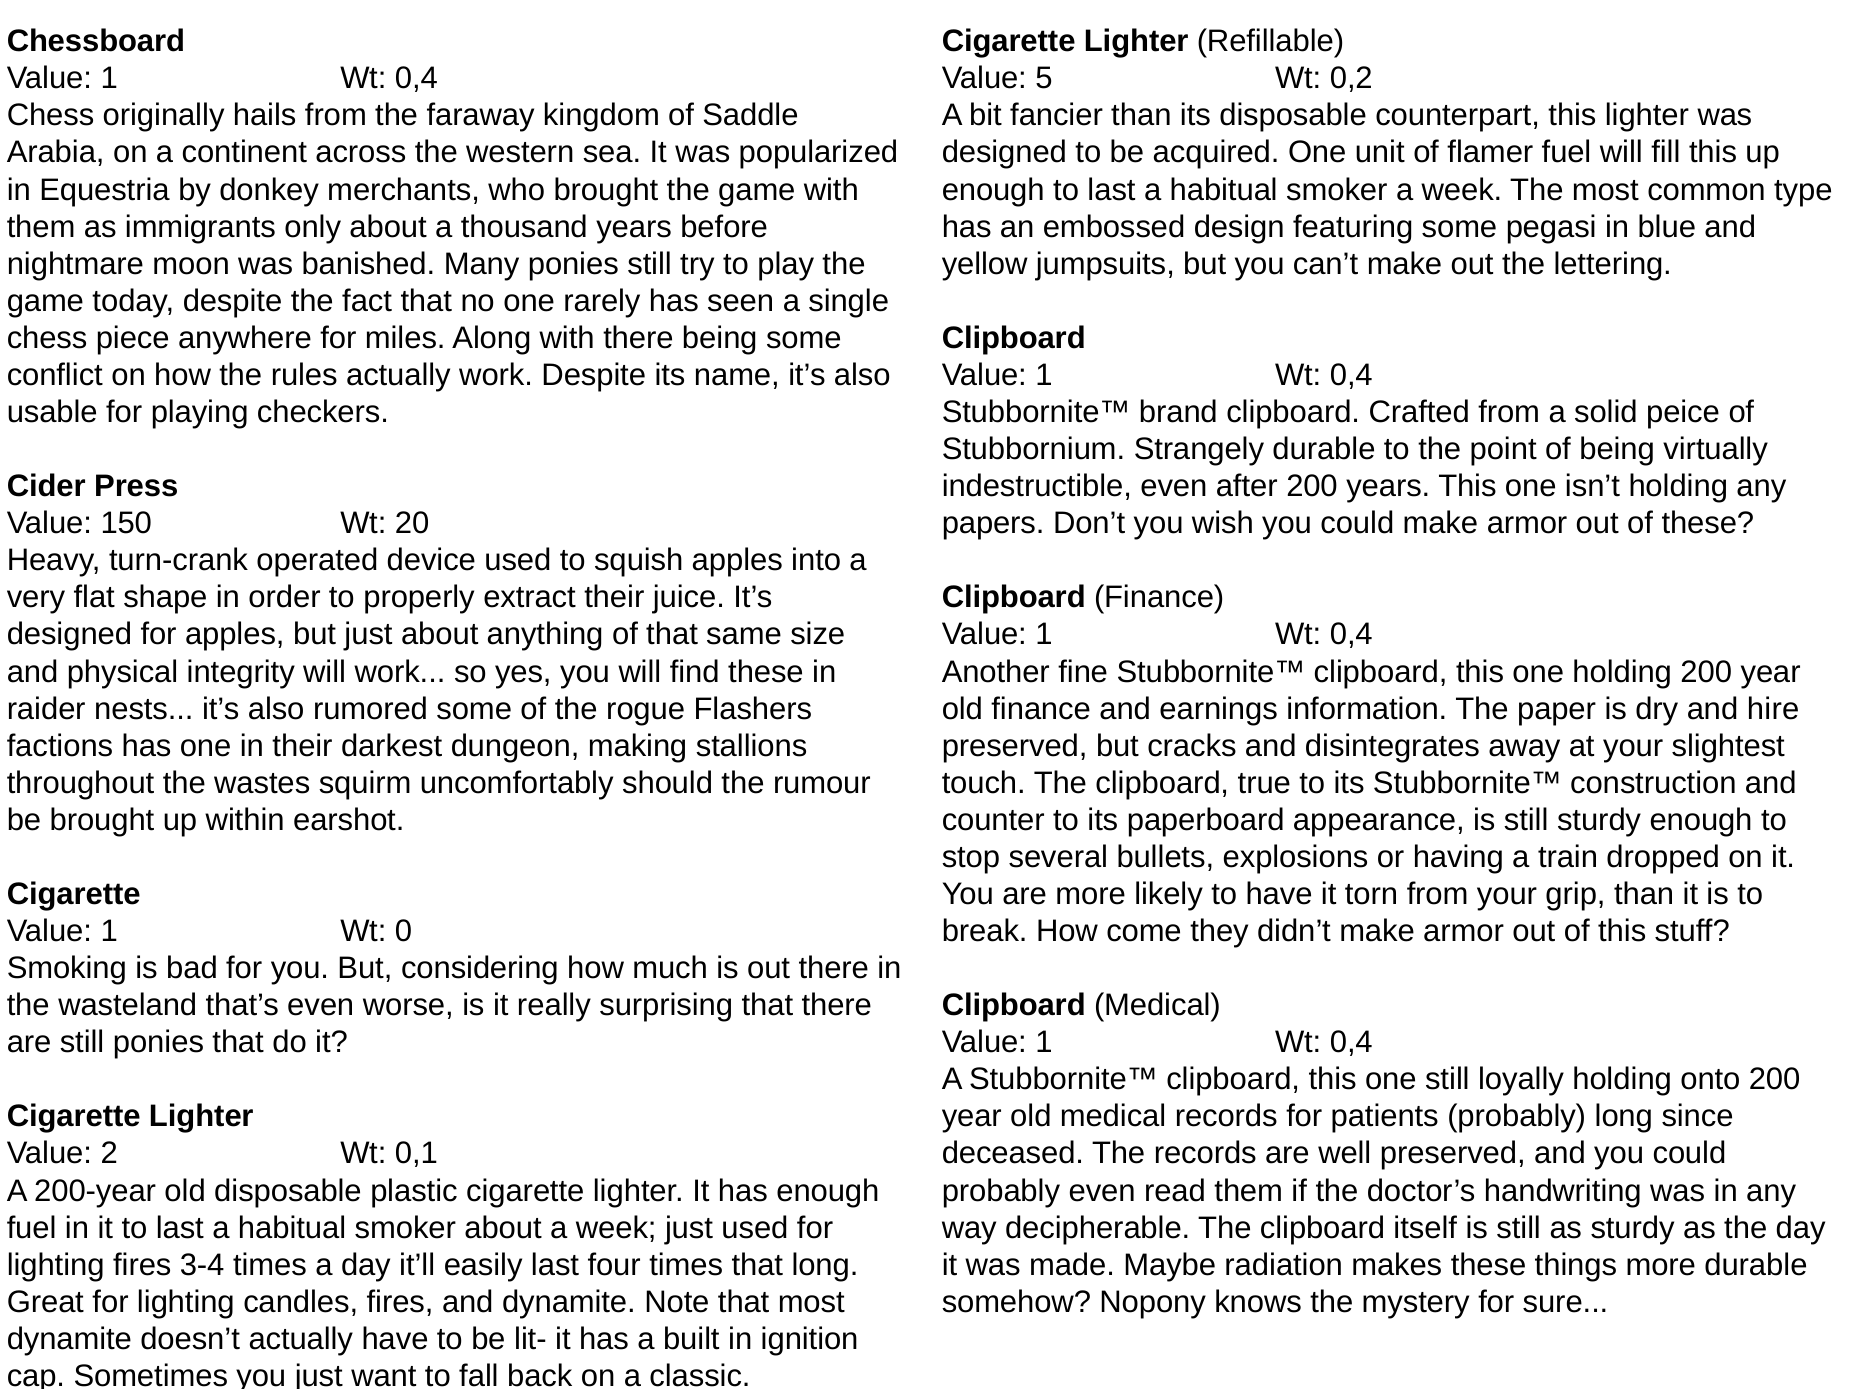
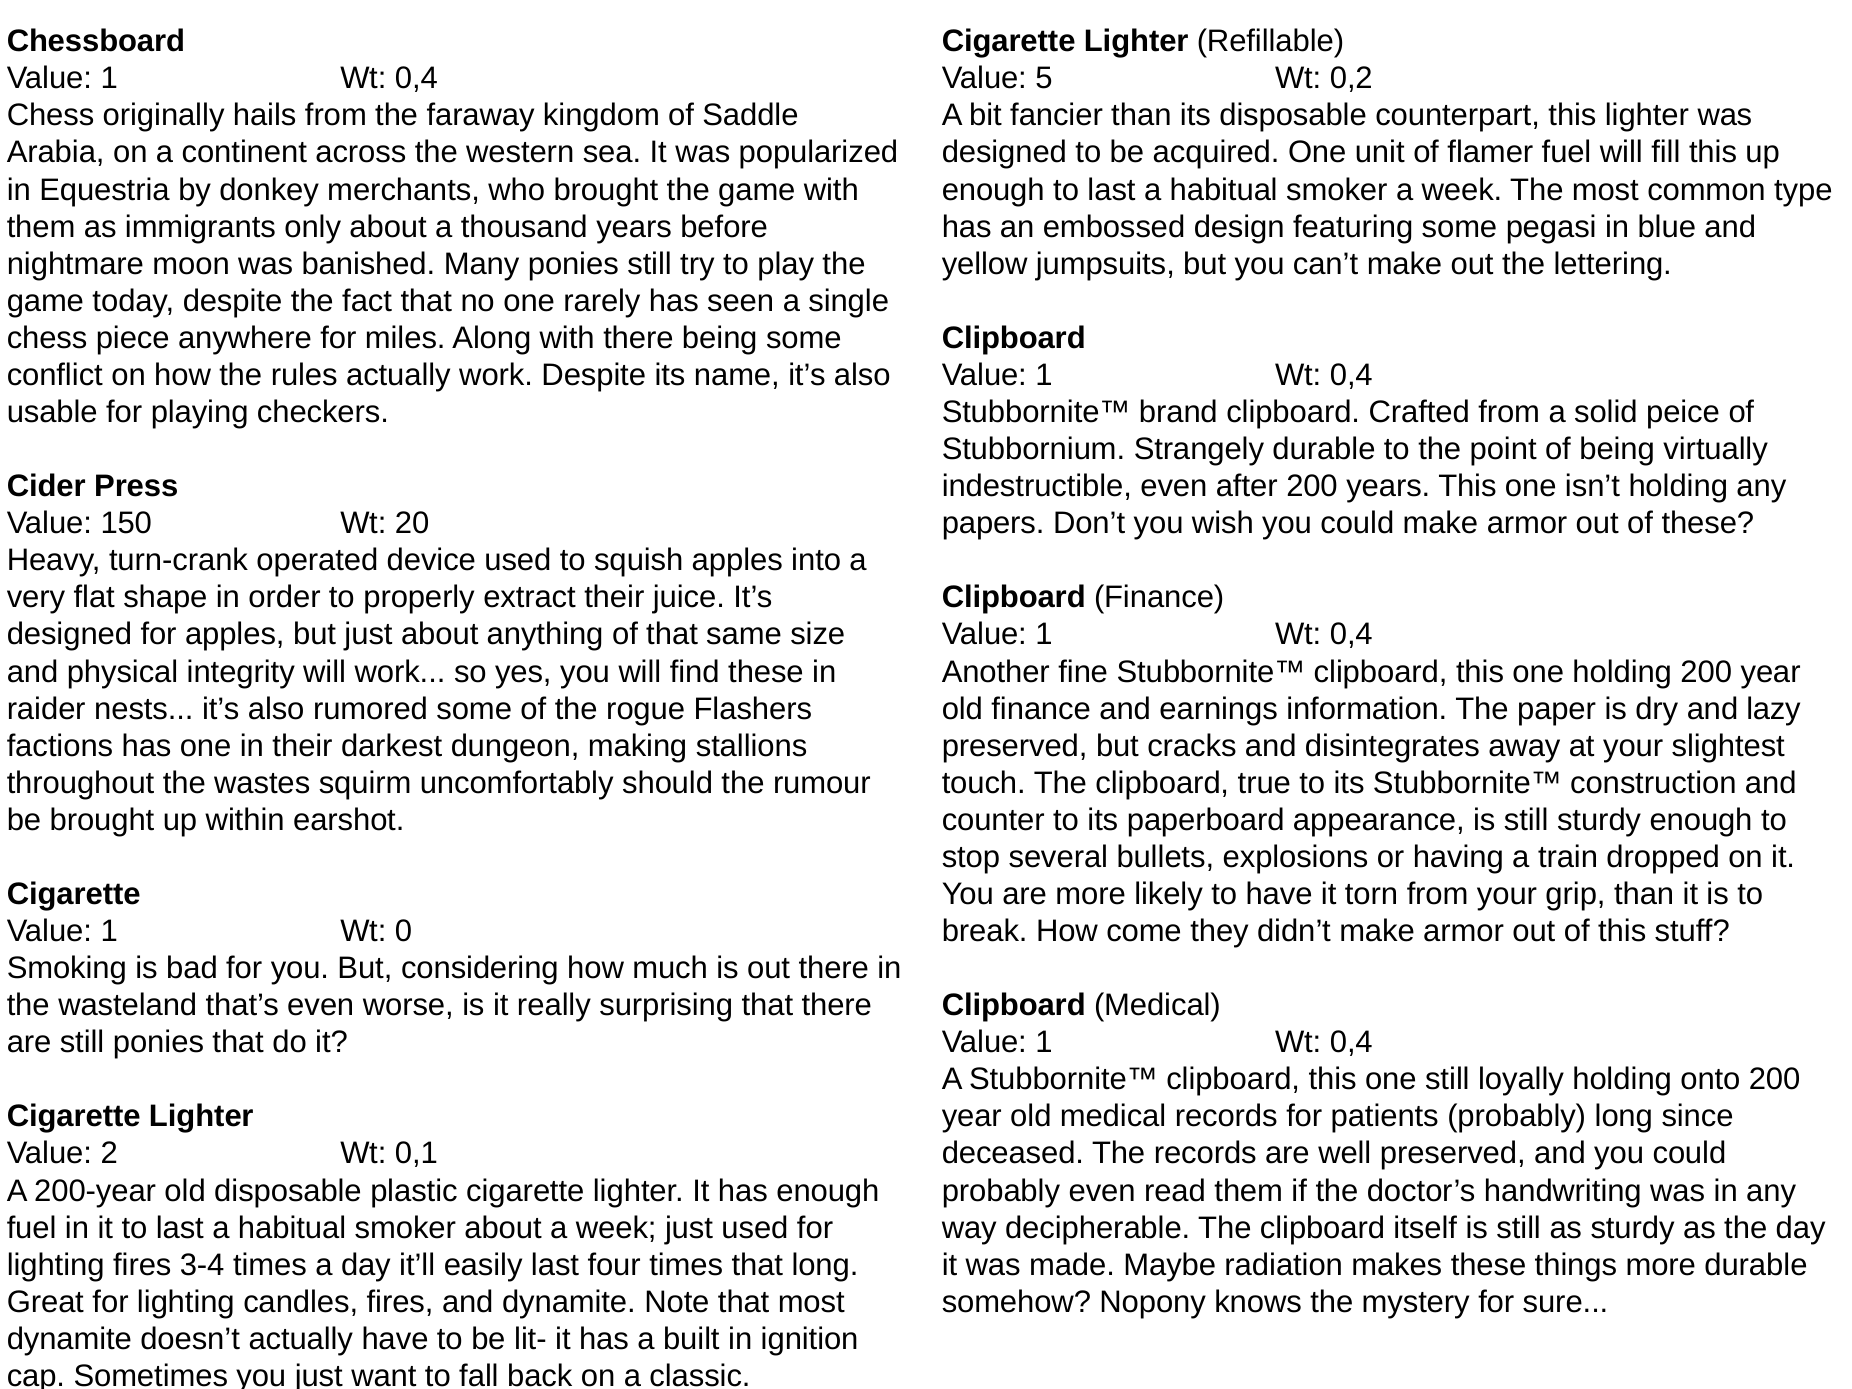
hire: hire -> lazy (1773, 709)
